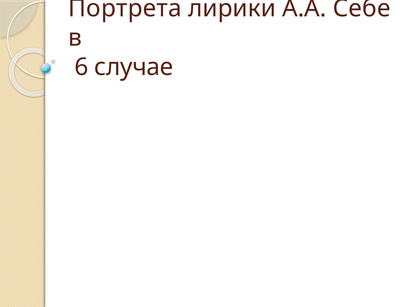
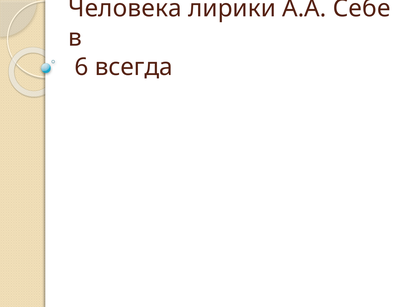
Портрета: Портрета -> Человека (125, 8)
случае: случае -> всегда (134, 67)
